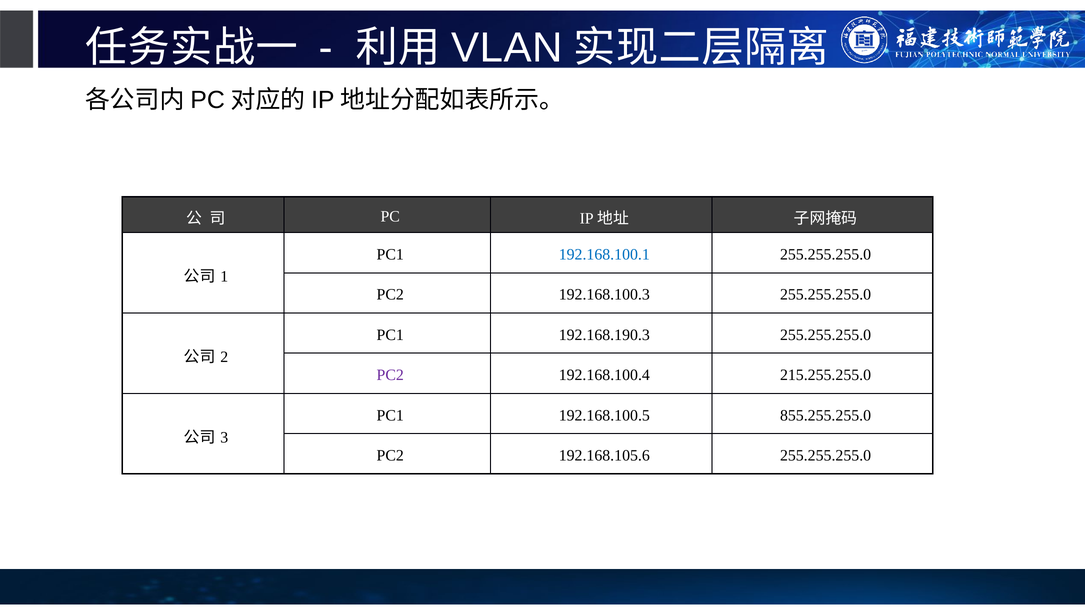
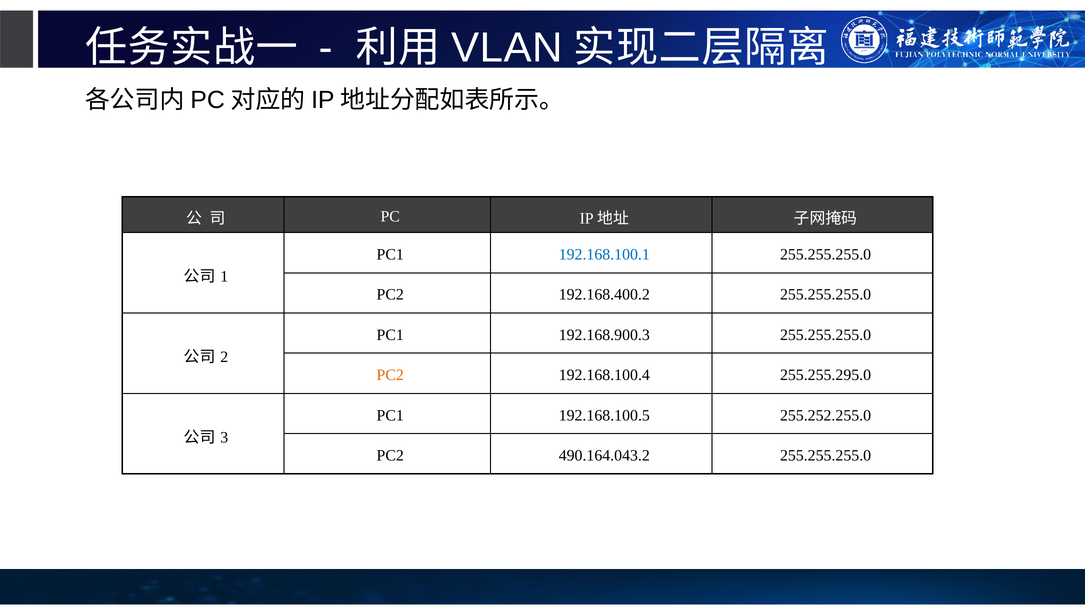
192.168.100.3: 192.168.100.3 -> 192.168.400.2 (604, 295)
192.168.190.3: 192.168.190.3 -> 192.168.900.3 (604, 335)
PC2 colour: purple -> orange (390, 375)
215.255.255.0: 215.255.255.0 -> 255.255.295.0 (826, 375)
855.255.255.0: 855.255.255.0 -> 255.252.255.0 (826, 416)
192.168.105.6: 192.168.105.6 -> 490.164.043.2 (604, 456)
